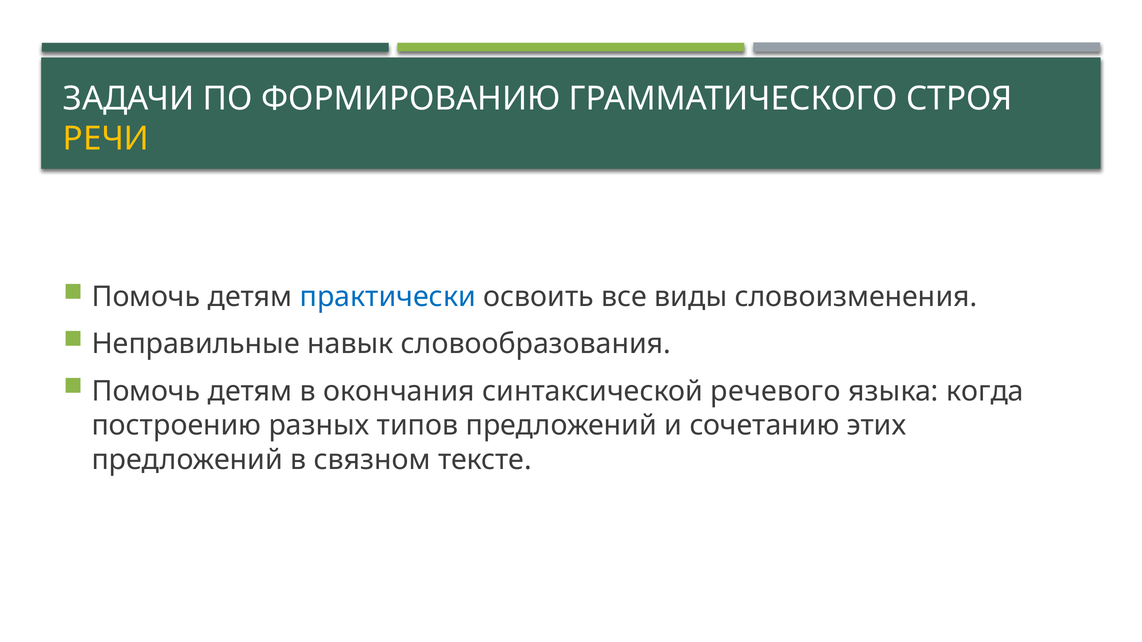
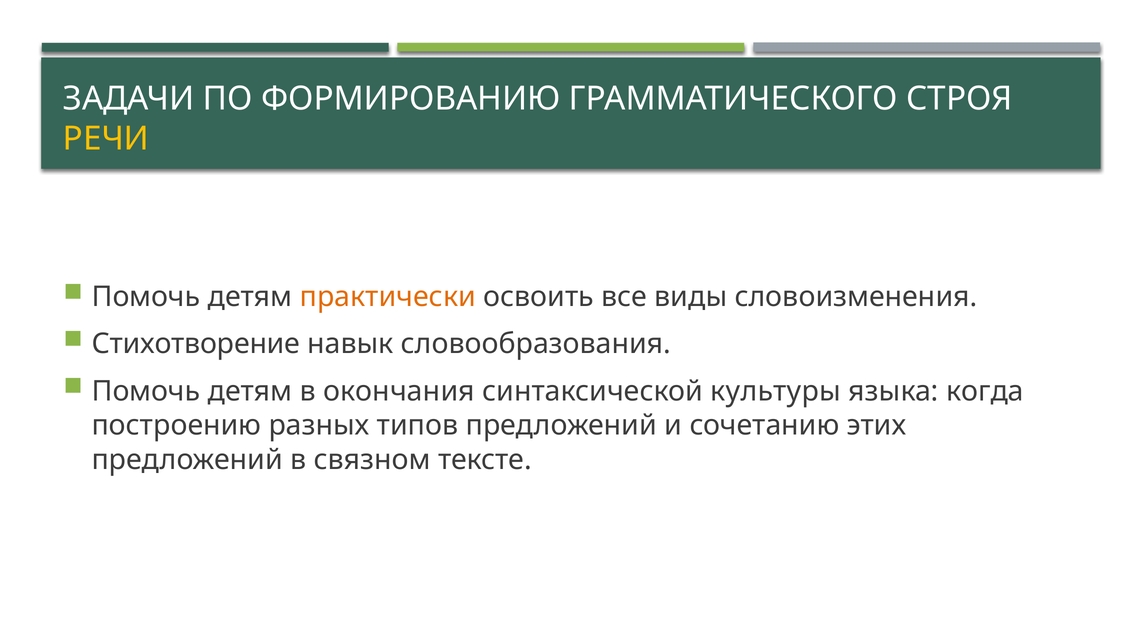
практически colour: blue -> orange (388, 297)
Неправильные: Неправильные -> Стихотворение (196, 344)
речевого: речевого -> культуры (776, 391)
